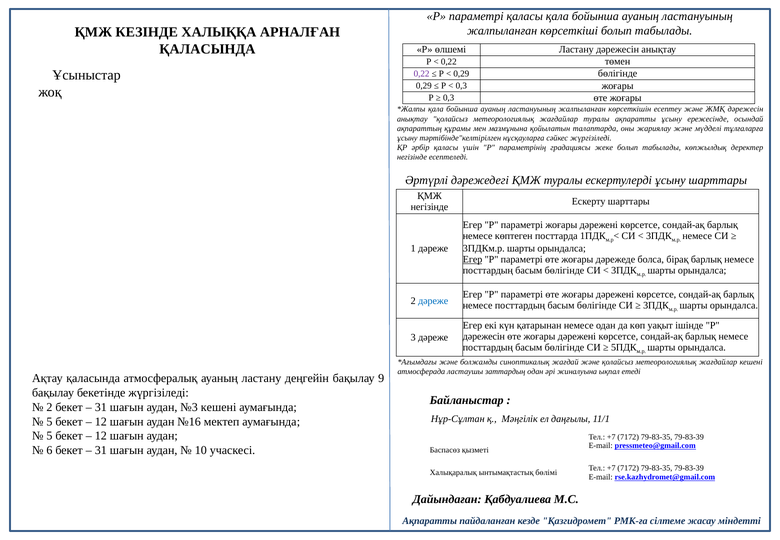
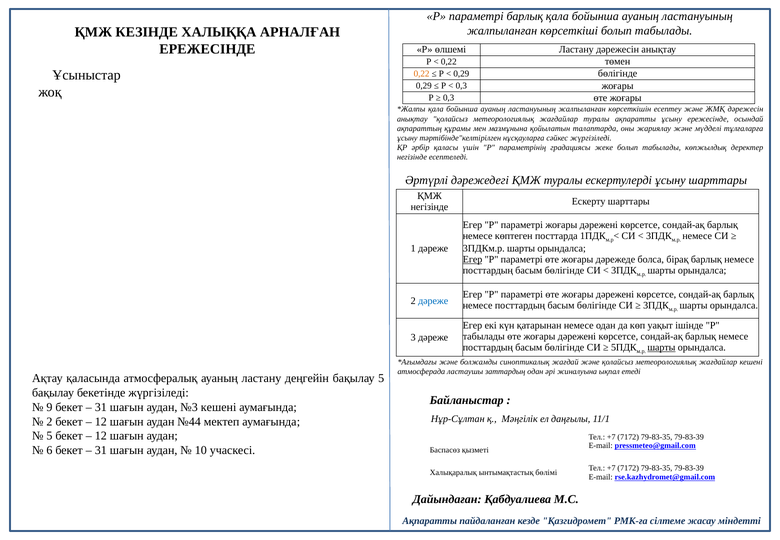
параметрі қаласы: қаласы -> барлық (525, 16)
ҚАЛАСЫНДА: ҚАЛАСЫНДА -> ЕРЕЖЕСІНДЕ (207, 49)
0,22 colour: purple -> orange (422, 74)
дәрежесін: дәрежесін -> табылады (484, 336)
шарты underline: none -> present (661, 348)
бақылау 9: 9 -> 5 (381, 378)
2: 2 -> 9 (49, 407)
5: 5 -> 2 (49, 422)
№16: №16 -> №44 (189, 422)
